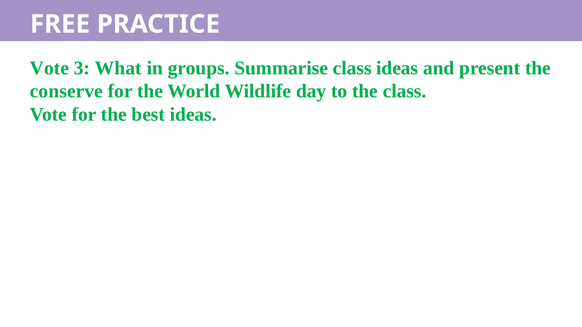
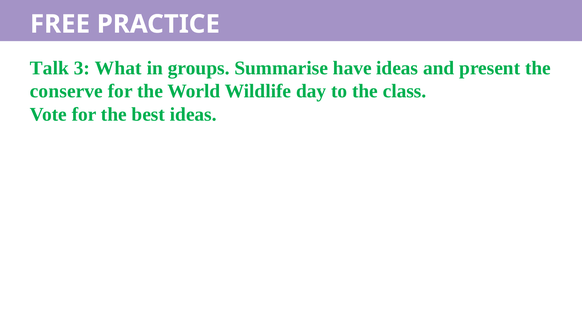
Vote: Vote -> Talk (49, 68)
Summarise class: class -> have (352, 68)
